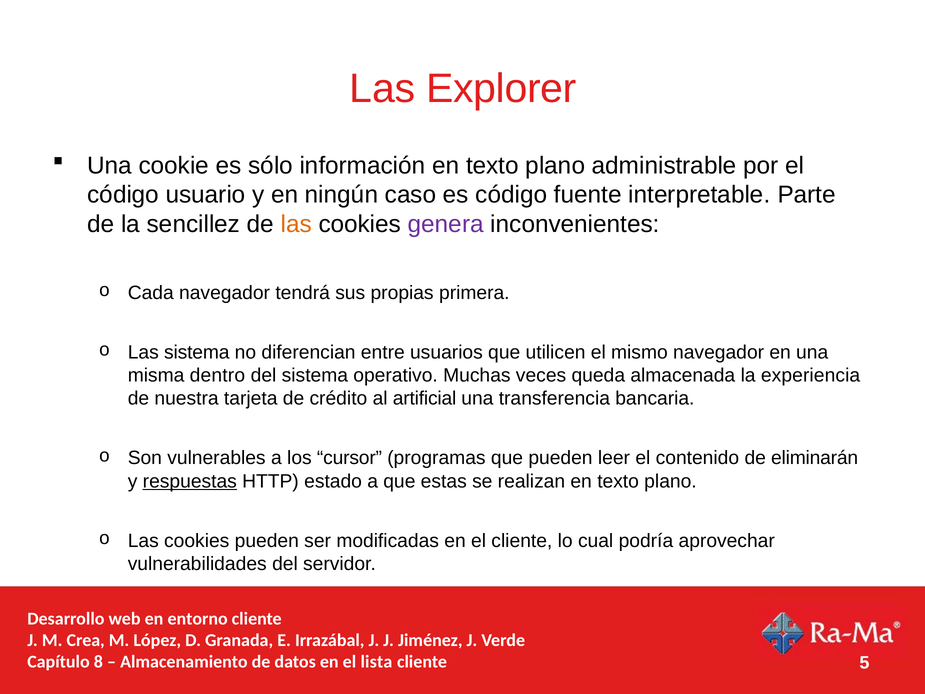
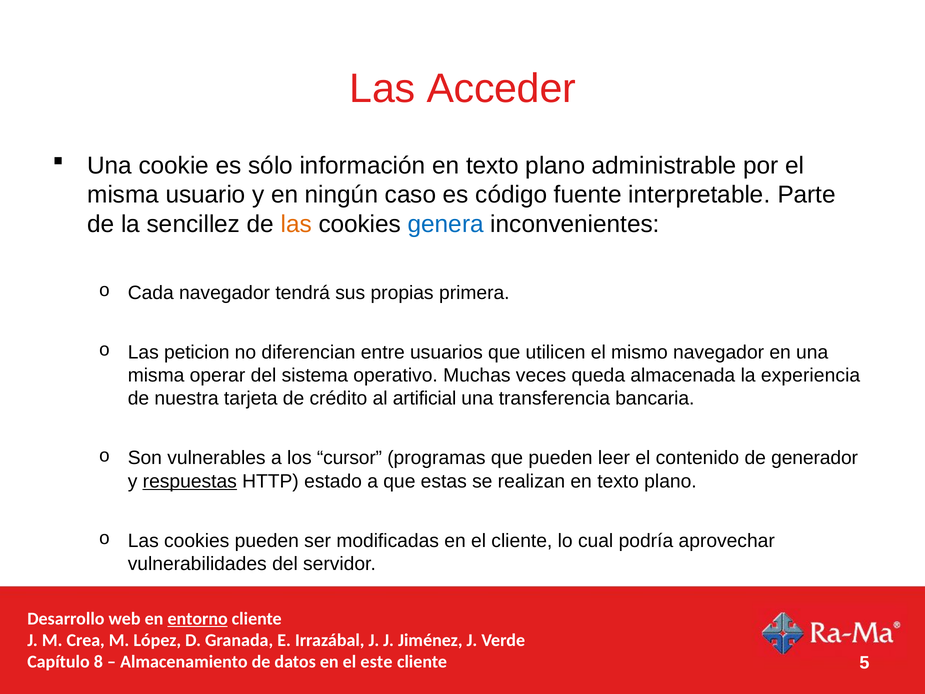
Explorer: Explorer -> Acceder (501, 88)
código: código -> misma (123, 195)
genera colour: purple -> blue (446, 224)
Las sistema: sistema -> peticion (197, 352)
dentro: dentro -> operar (218, 375)
eliminarán: eliminarán -> generador (815, 458)
entorno underline: none -> present (198, 618)
lista: lista -> este (376, 662)
